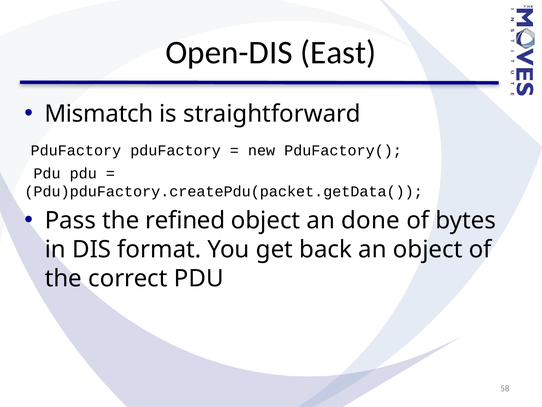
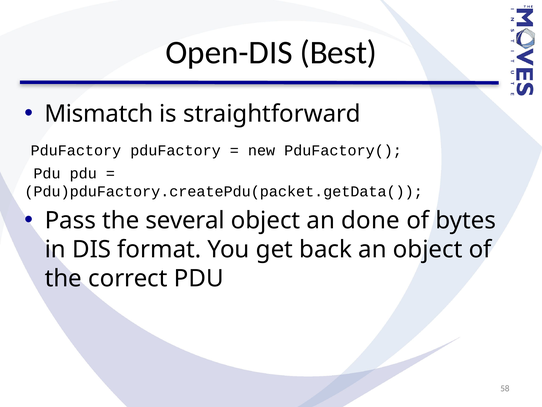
East: East -> Best (338, 52)
refined: refined -> several (185, 220)
